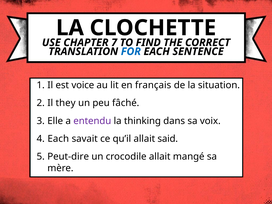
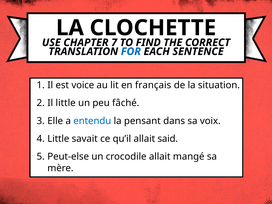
Il they: they -> little (66, 103)
entendu colour: purple -> blue (92, 121)
thinking: thinking -> pensant (142, 121)
Each: Each -> Little (58, 139)
Peut-dire: Peut-dire -> Peut-else (68, 157)
